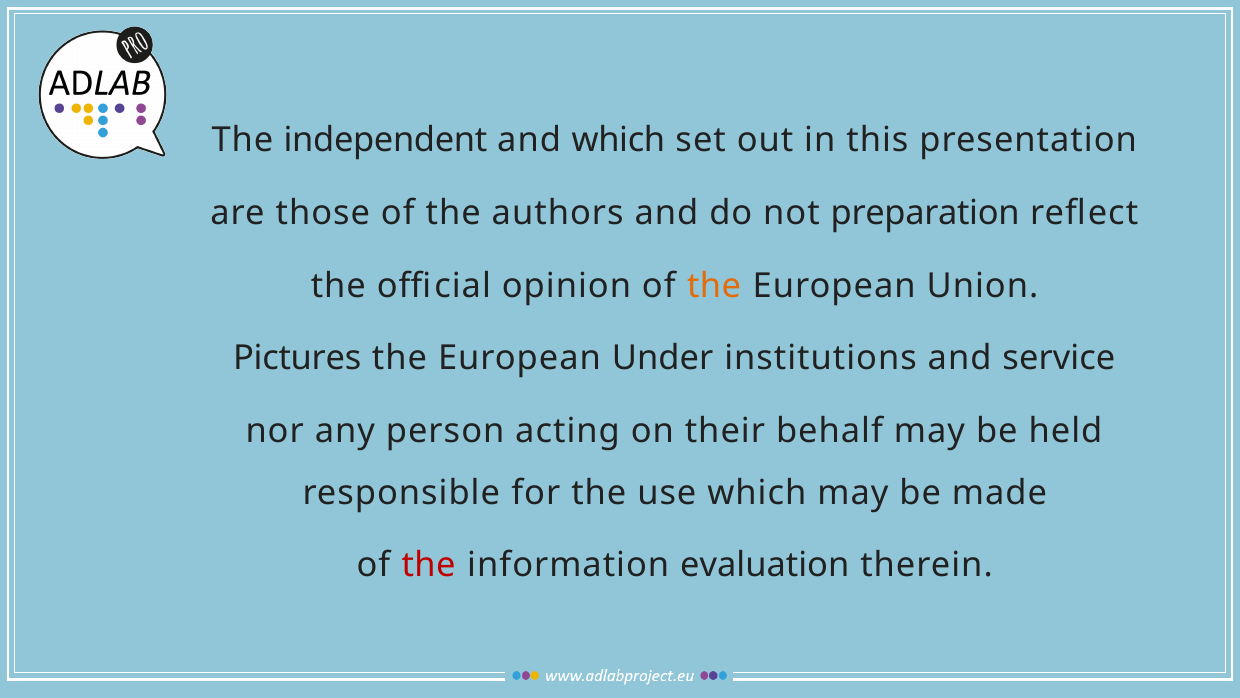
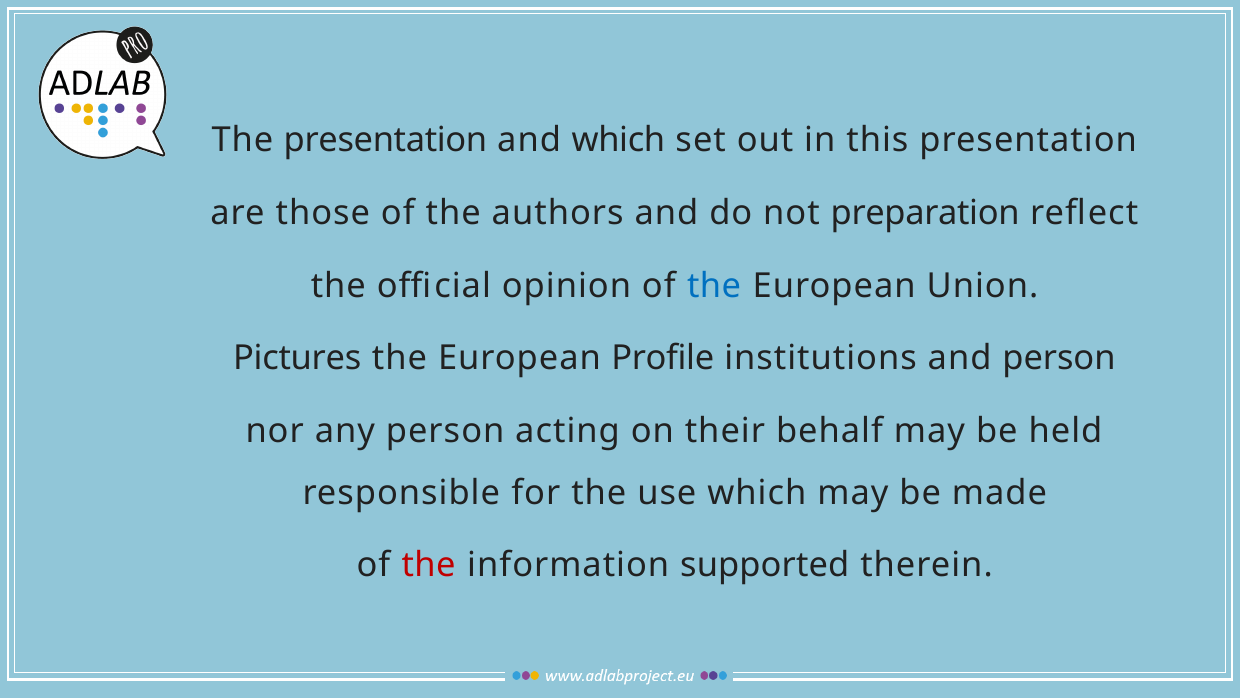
The independent: independent -> presentation (385, 140)
the colour: orange -> blue (714, 286)
Under: Under -> Profile (663, 358)
and service: service -> person (1059, 358)
evaluation: evaluation -> supported (765, 565)
